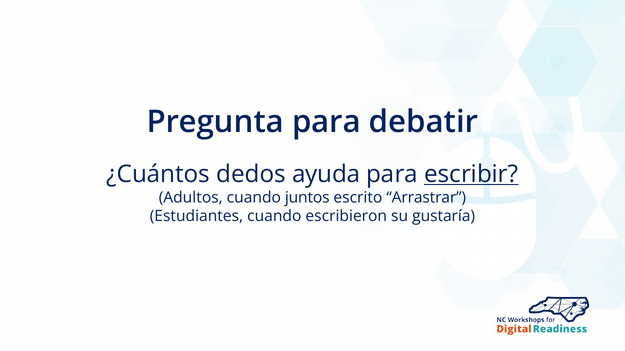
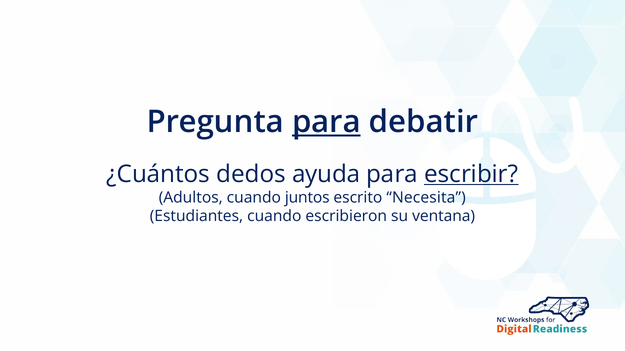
para underline: none -> present (326, 122)
Arrastrar: Arrastrar -> Necesita (426, 198)
gustaría: gustaría -> ventana (444, 216)
